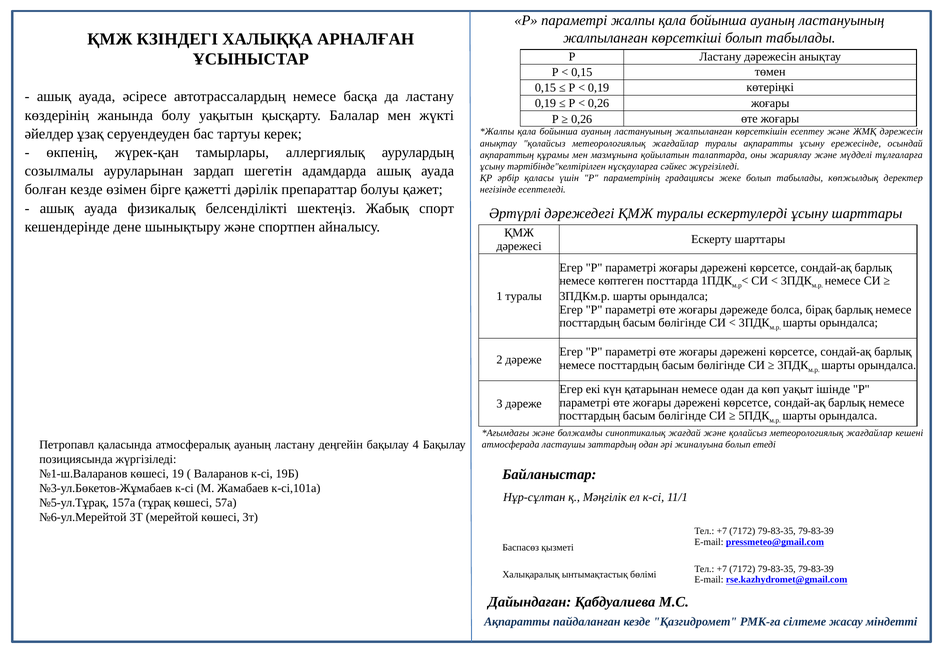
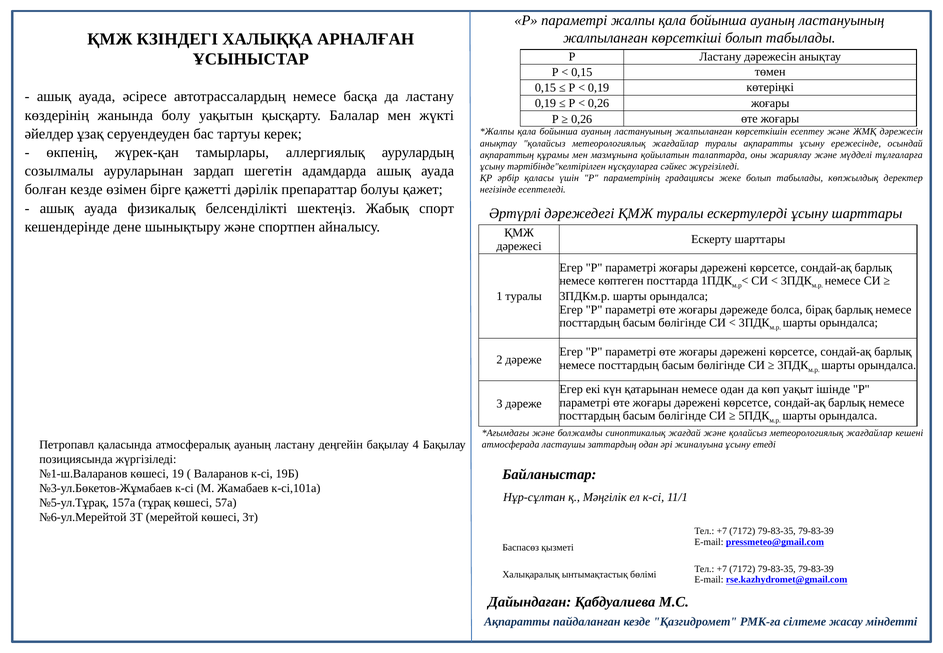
жиналуына болып: болып -> ұсыну (738, 444)
